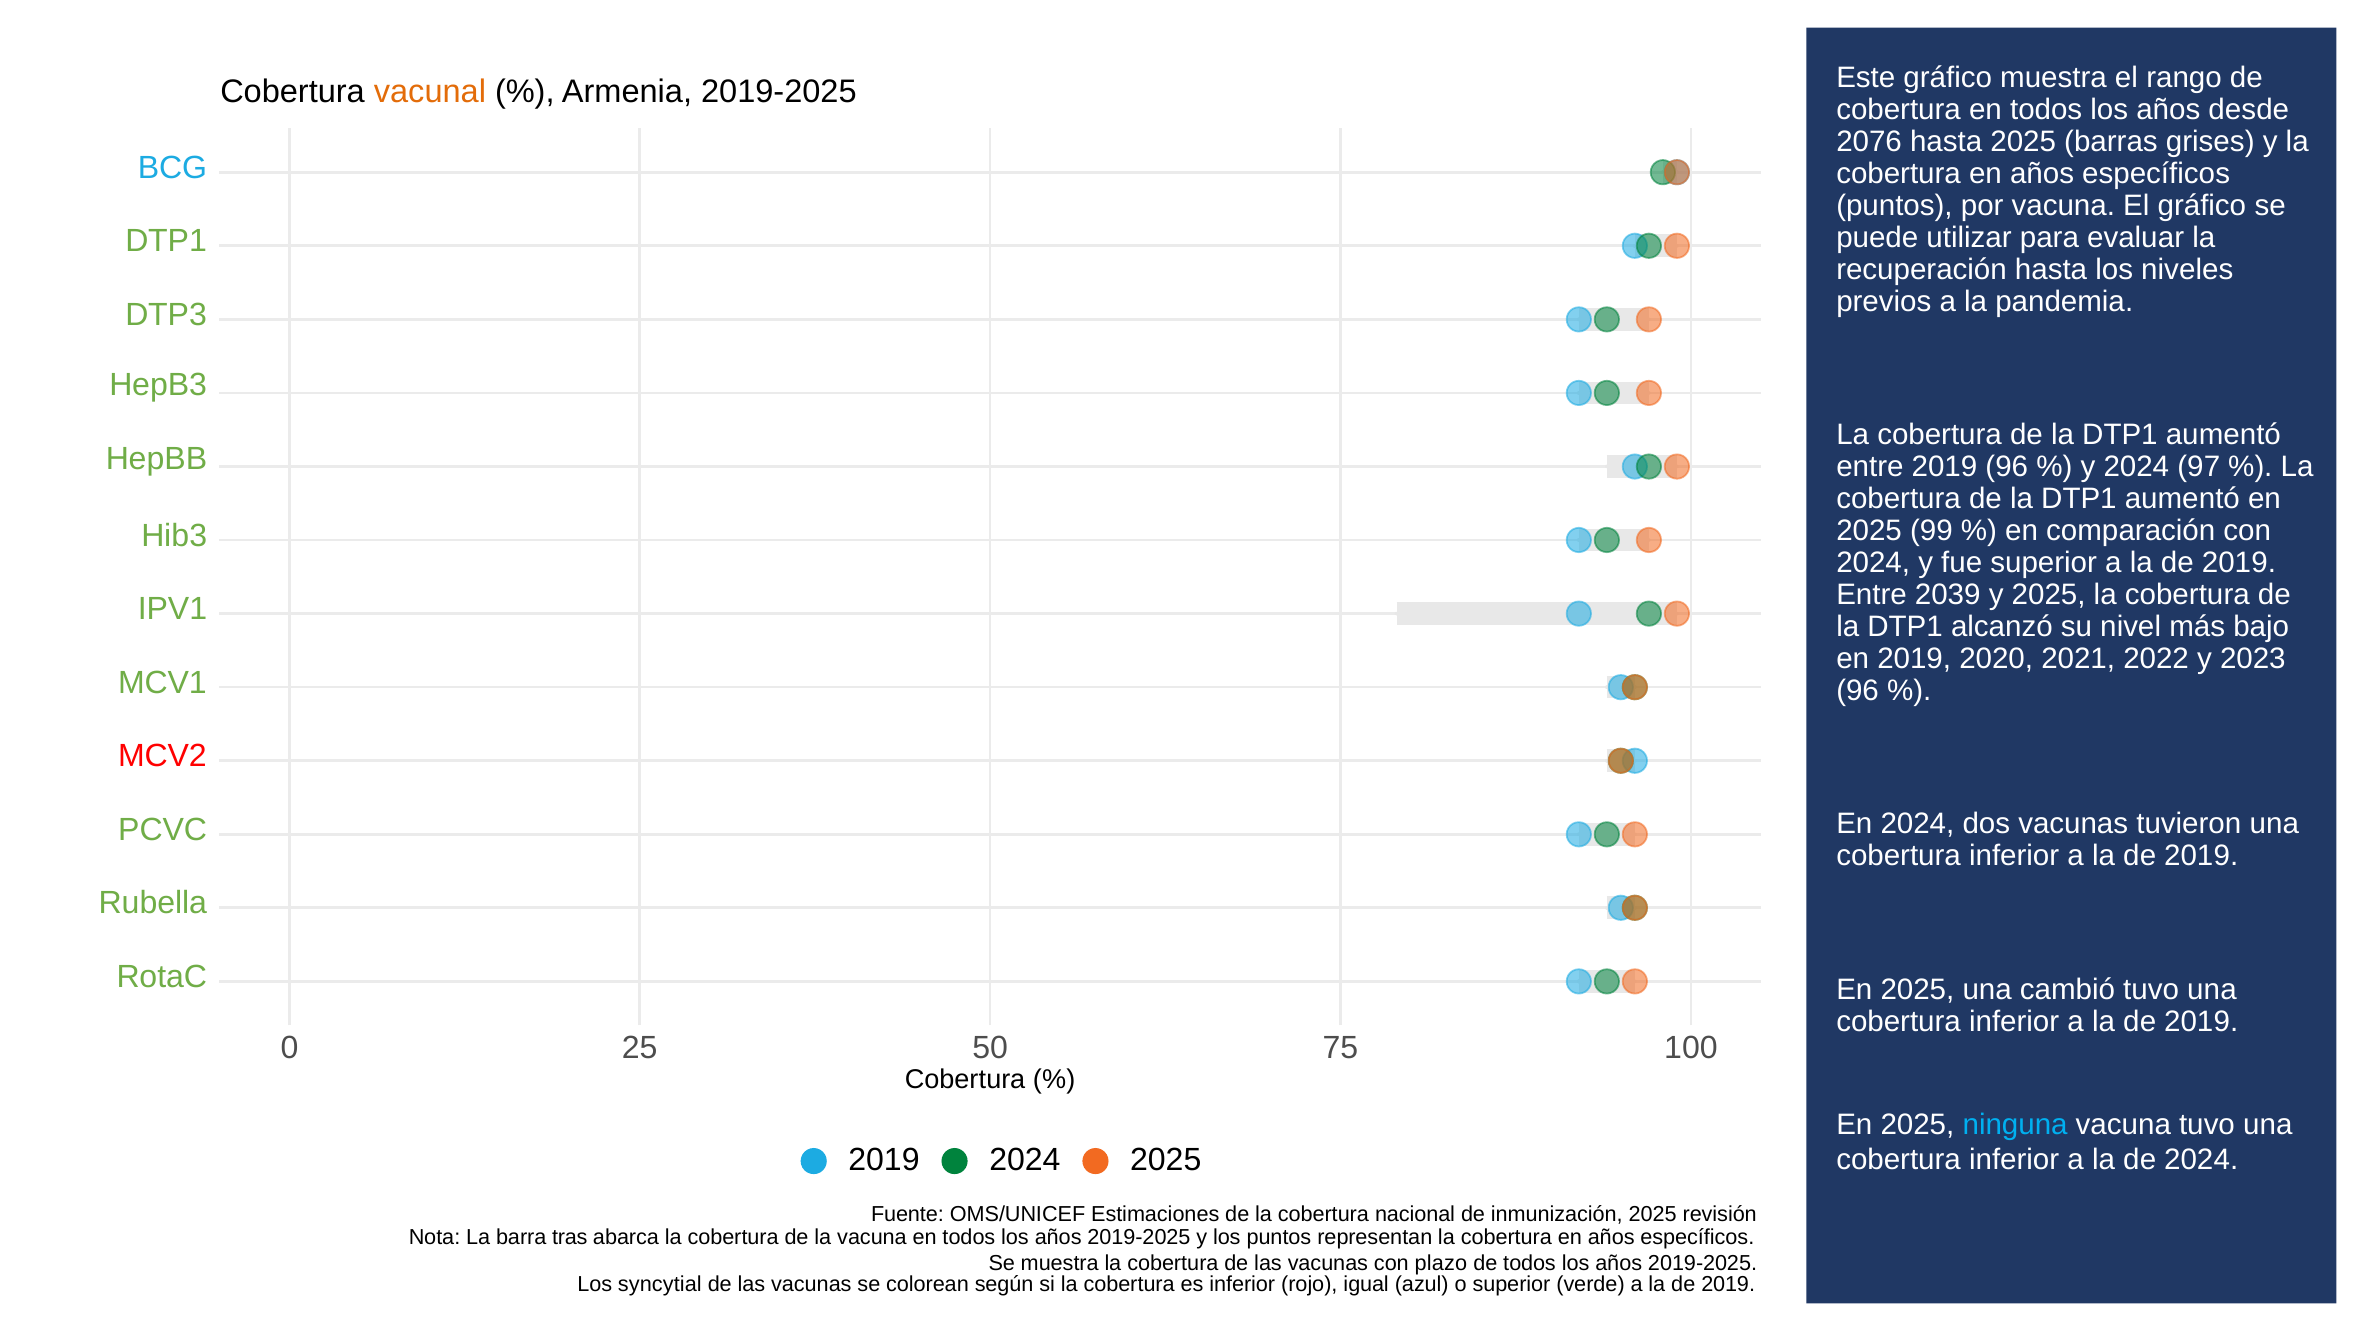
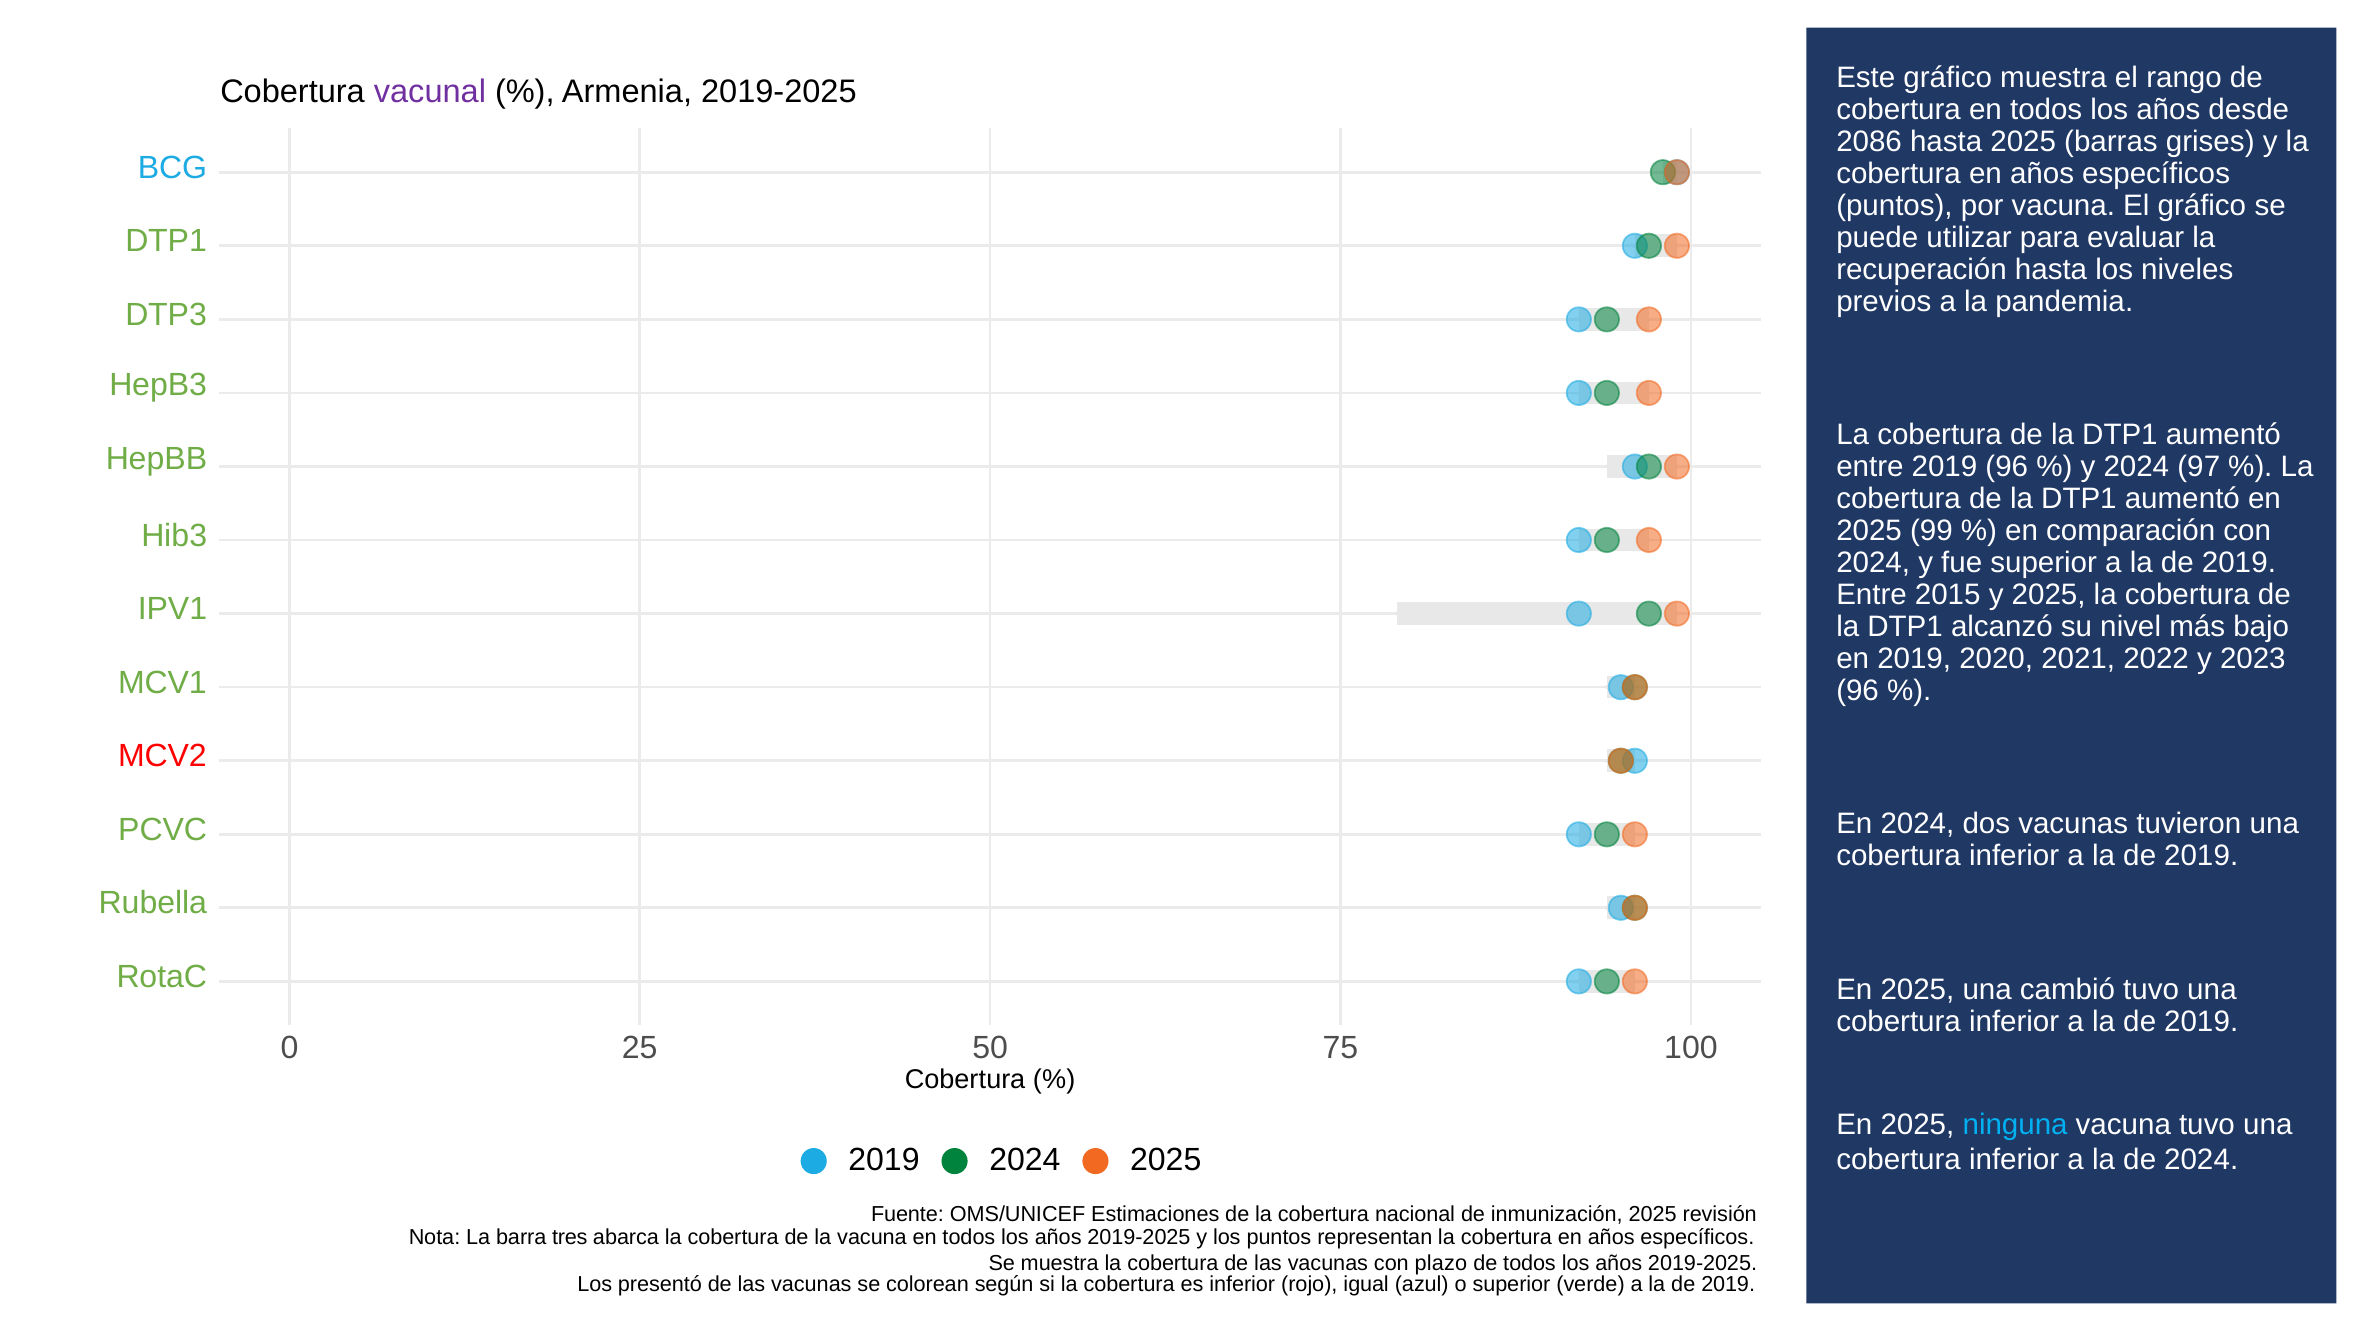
vacunal colour: orange -> purple (430, 92)
2076: 2076 -> 2086 (1869, 142)
2039: 2039 -> 2015 (1948, 595)
tras: tras -> tres (570, 1237)
syncytial: syncytial -> presentó (660, 1284)
